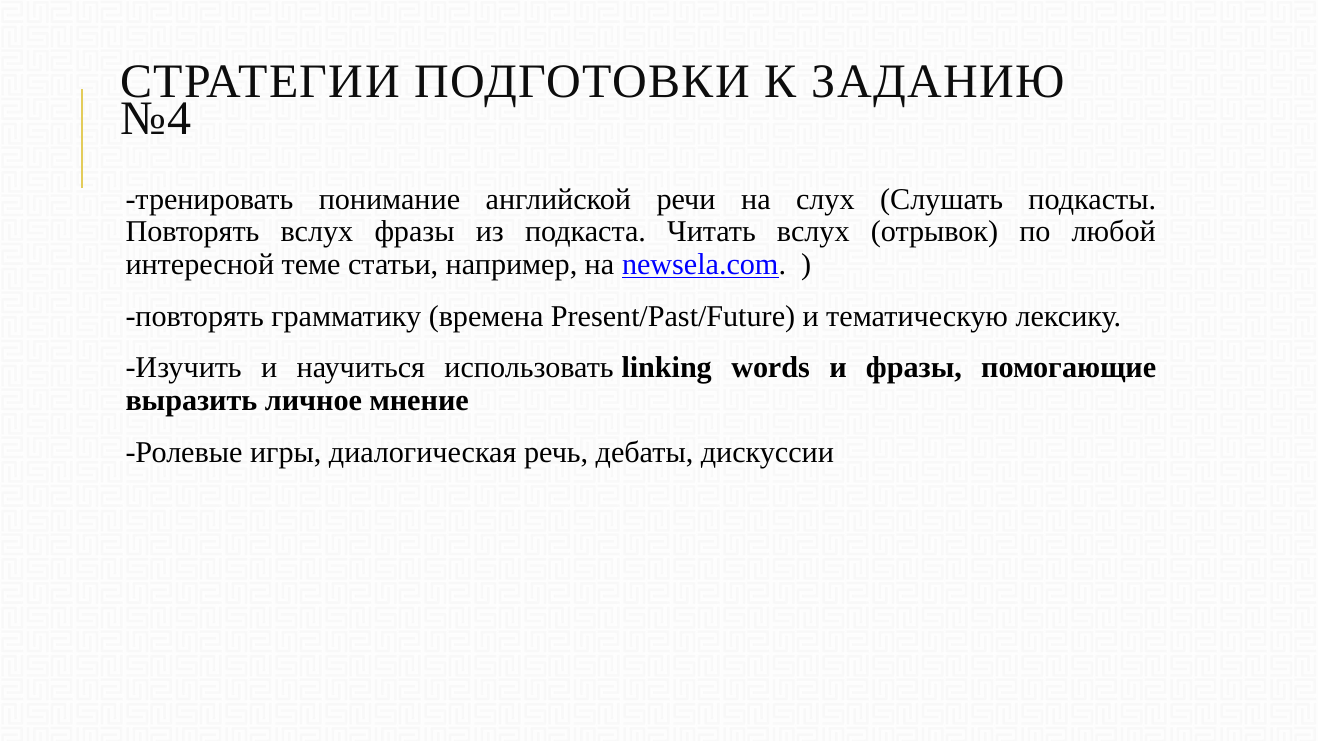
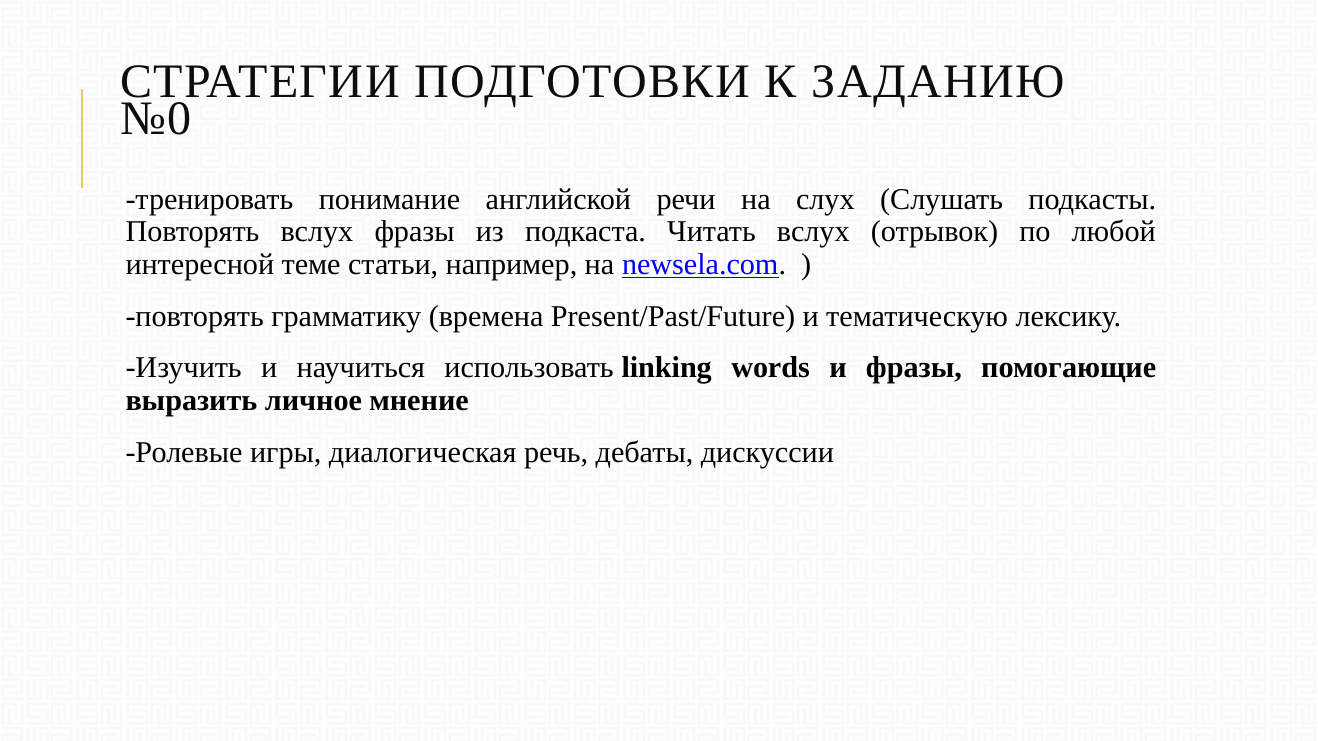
№4: №4 -> №0 (156, 119)
